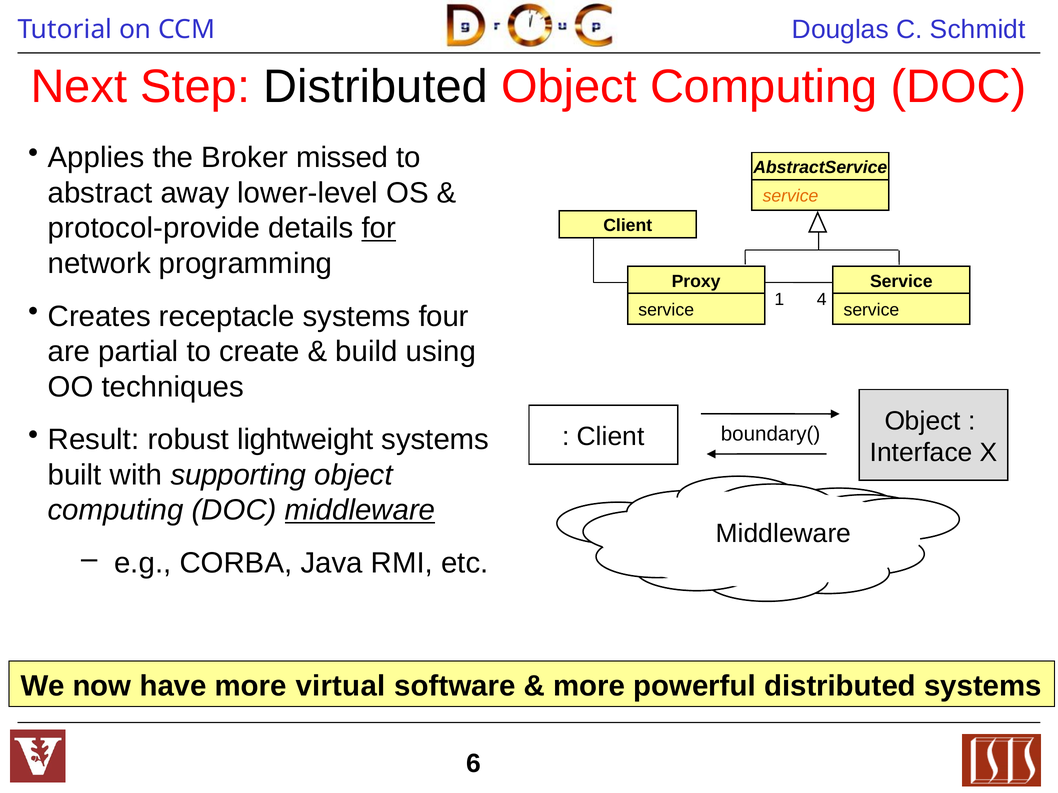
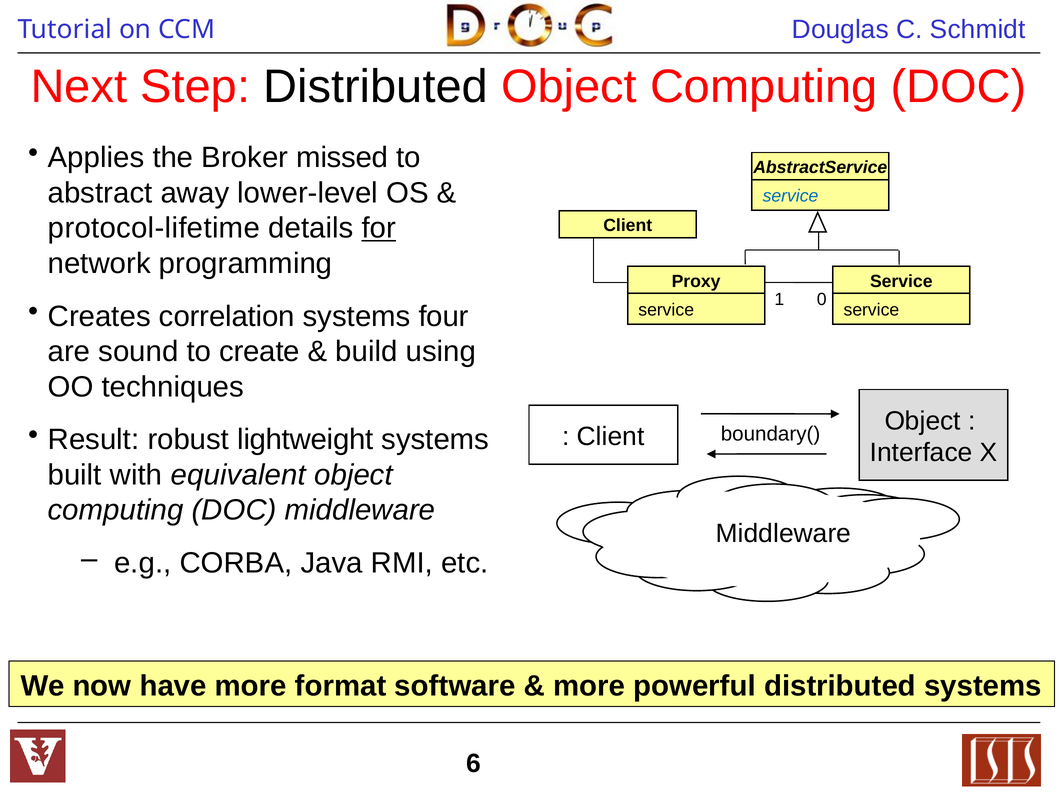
service colour: orange -> blue (790, 196)
protocol-provide: protocol-provide -> protocol-lifetime (154, 228)
4: 4 -> 0 (822, 300)
receptacle: receptacle -> correlation (227, 317)
partial: partial -> sound (138, 352)
supporting: supporting -> equivalent (238, 475)
middleware underline: present -> none (360, 511)
virtual: virtual -> format (341, 686)
